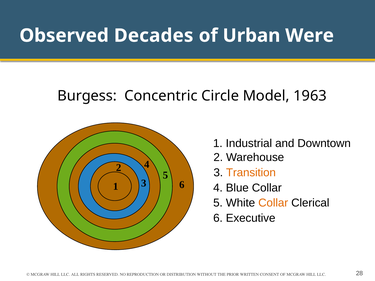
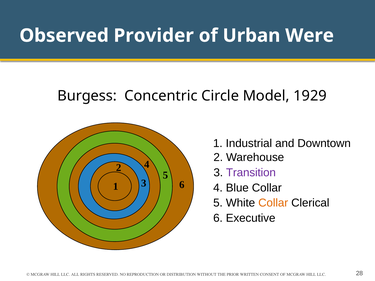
Decades: Decades -> Provider (154, 36)
1963: 1963 -> 1929 (310, 96)
Transition colour: orange -> purple (251, 173)
